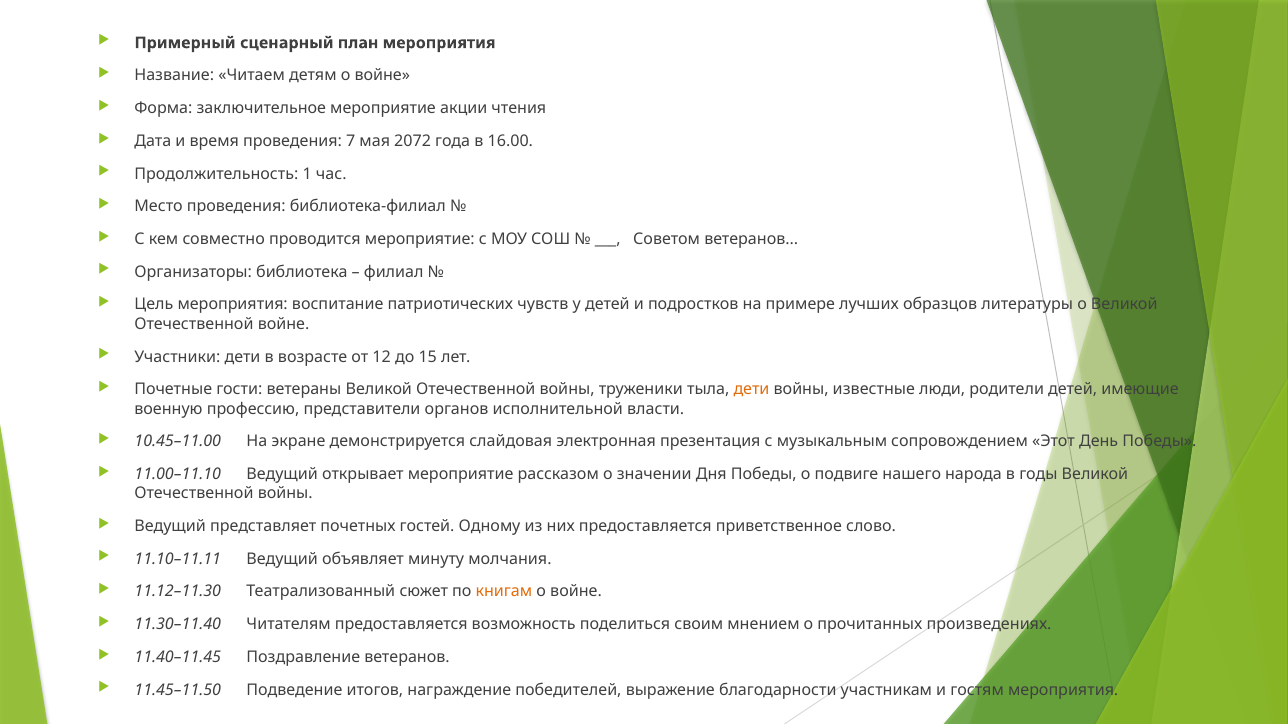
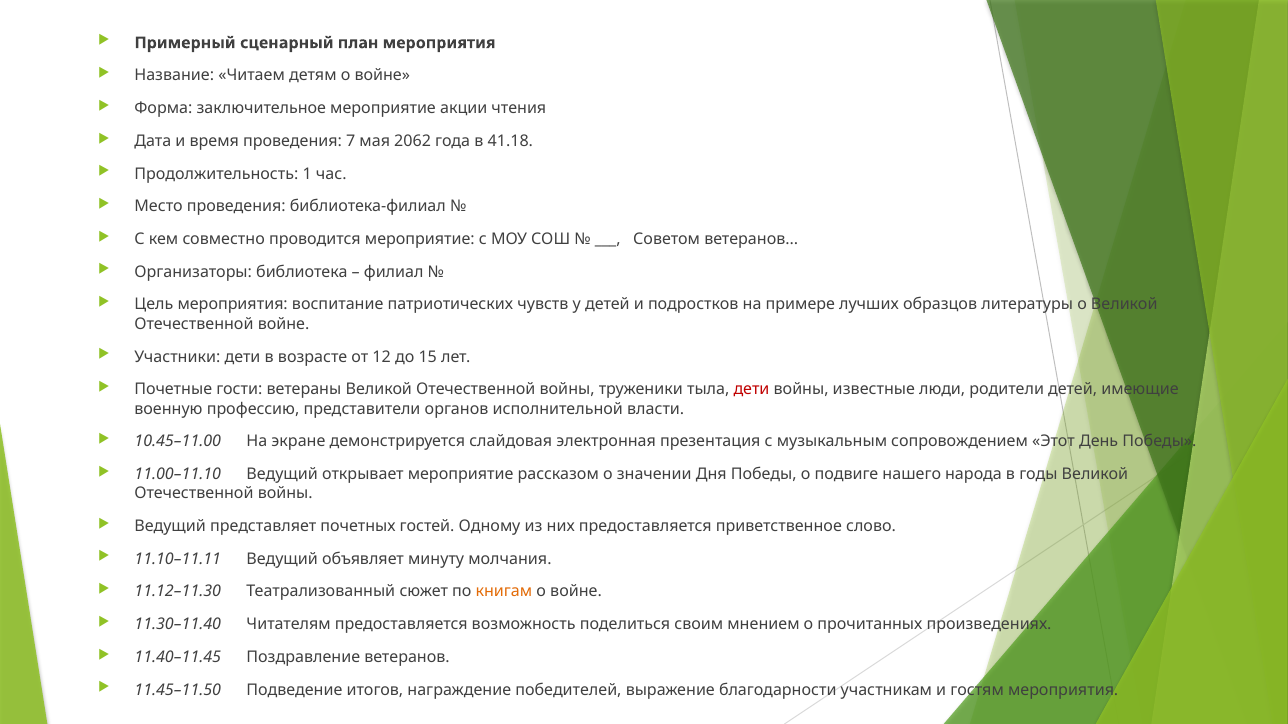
2072: 2072 -> 2062 (413, 141)
16.00: 16.00 -> 41.18 (510, 141)
дети colour: orange -> red (752, 390)
